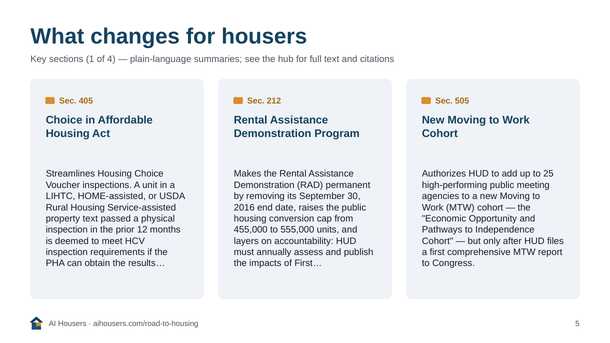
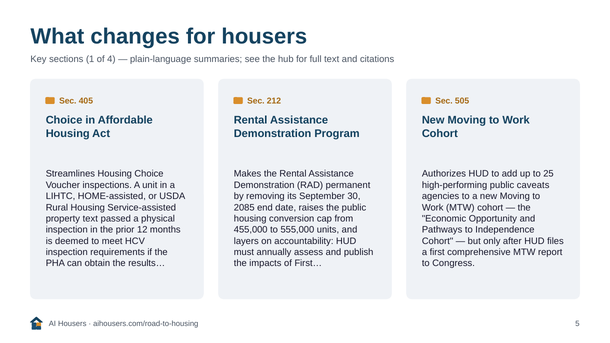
meeting: meeting -> caveats (533, 185)
2016: 2016 -> 2085 (244, 208)
